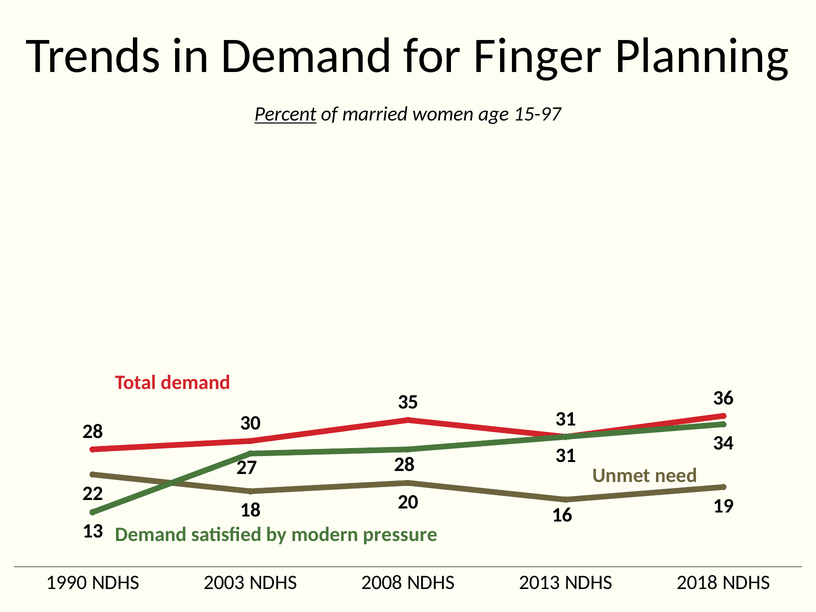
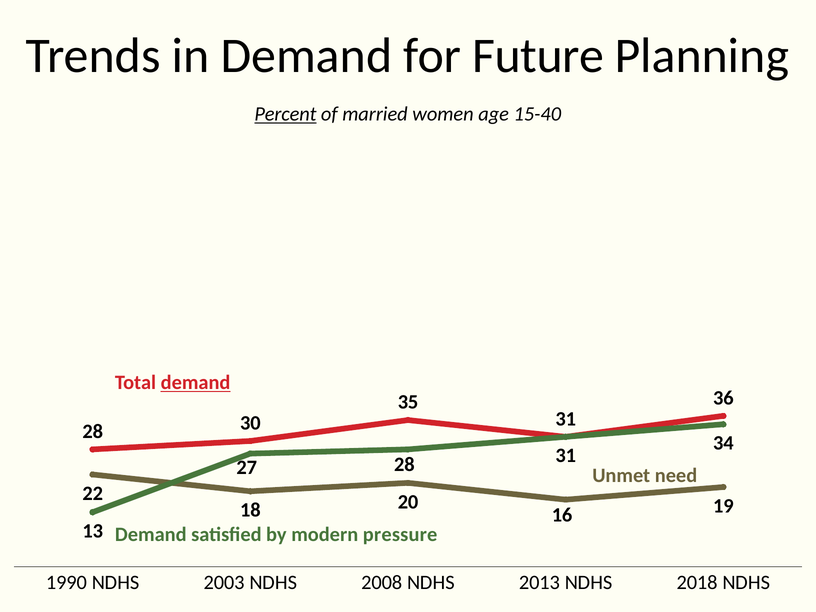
Finger: Finger -> Future (538, 56)
15-97: 15-97 -> 15-40 (537, 114)
demand underline: none -> present (196, 383)
